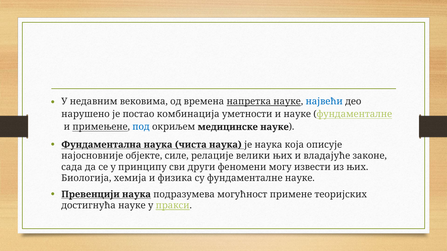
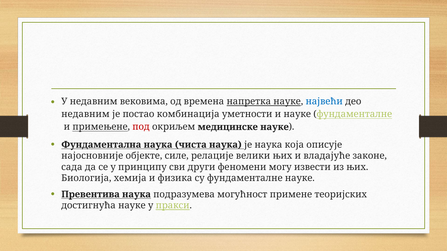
нарушено: нарушено -> недавним (85, 114)
под colour: blue -> red (141, 127)
Превенцији: Превенцији -> Превентива (91, 195)
